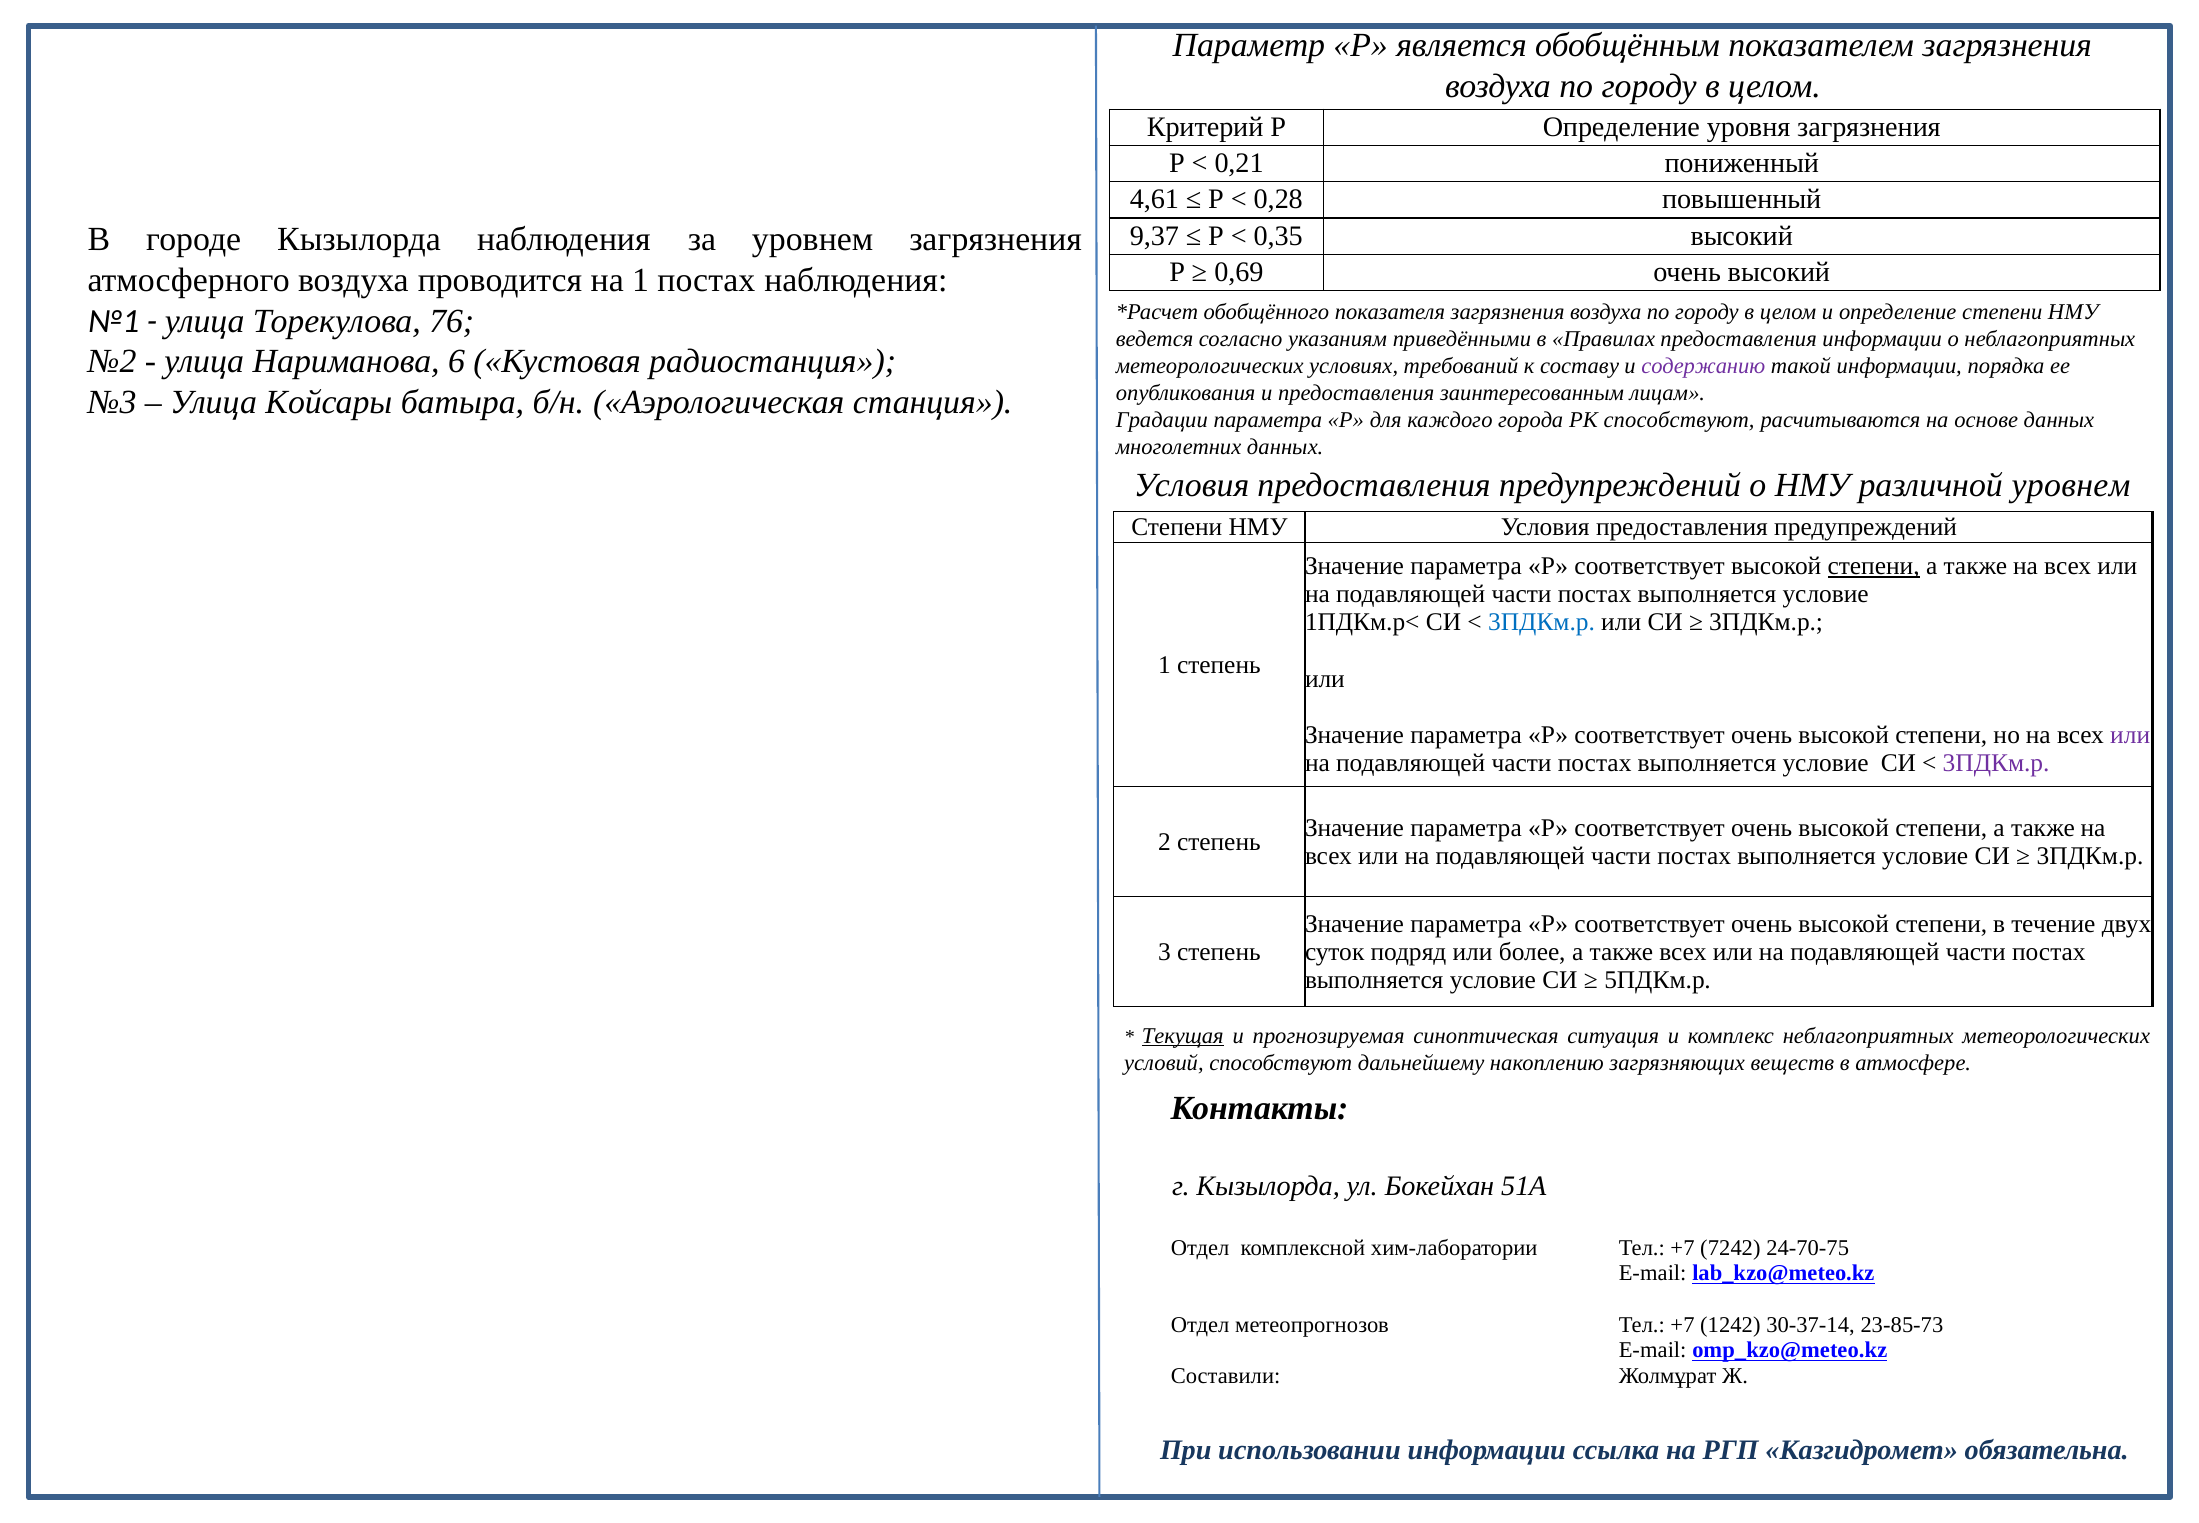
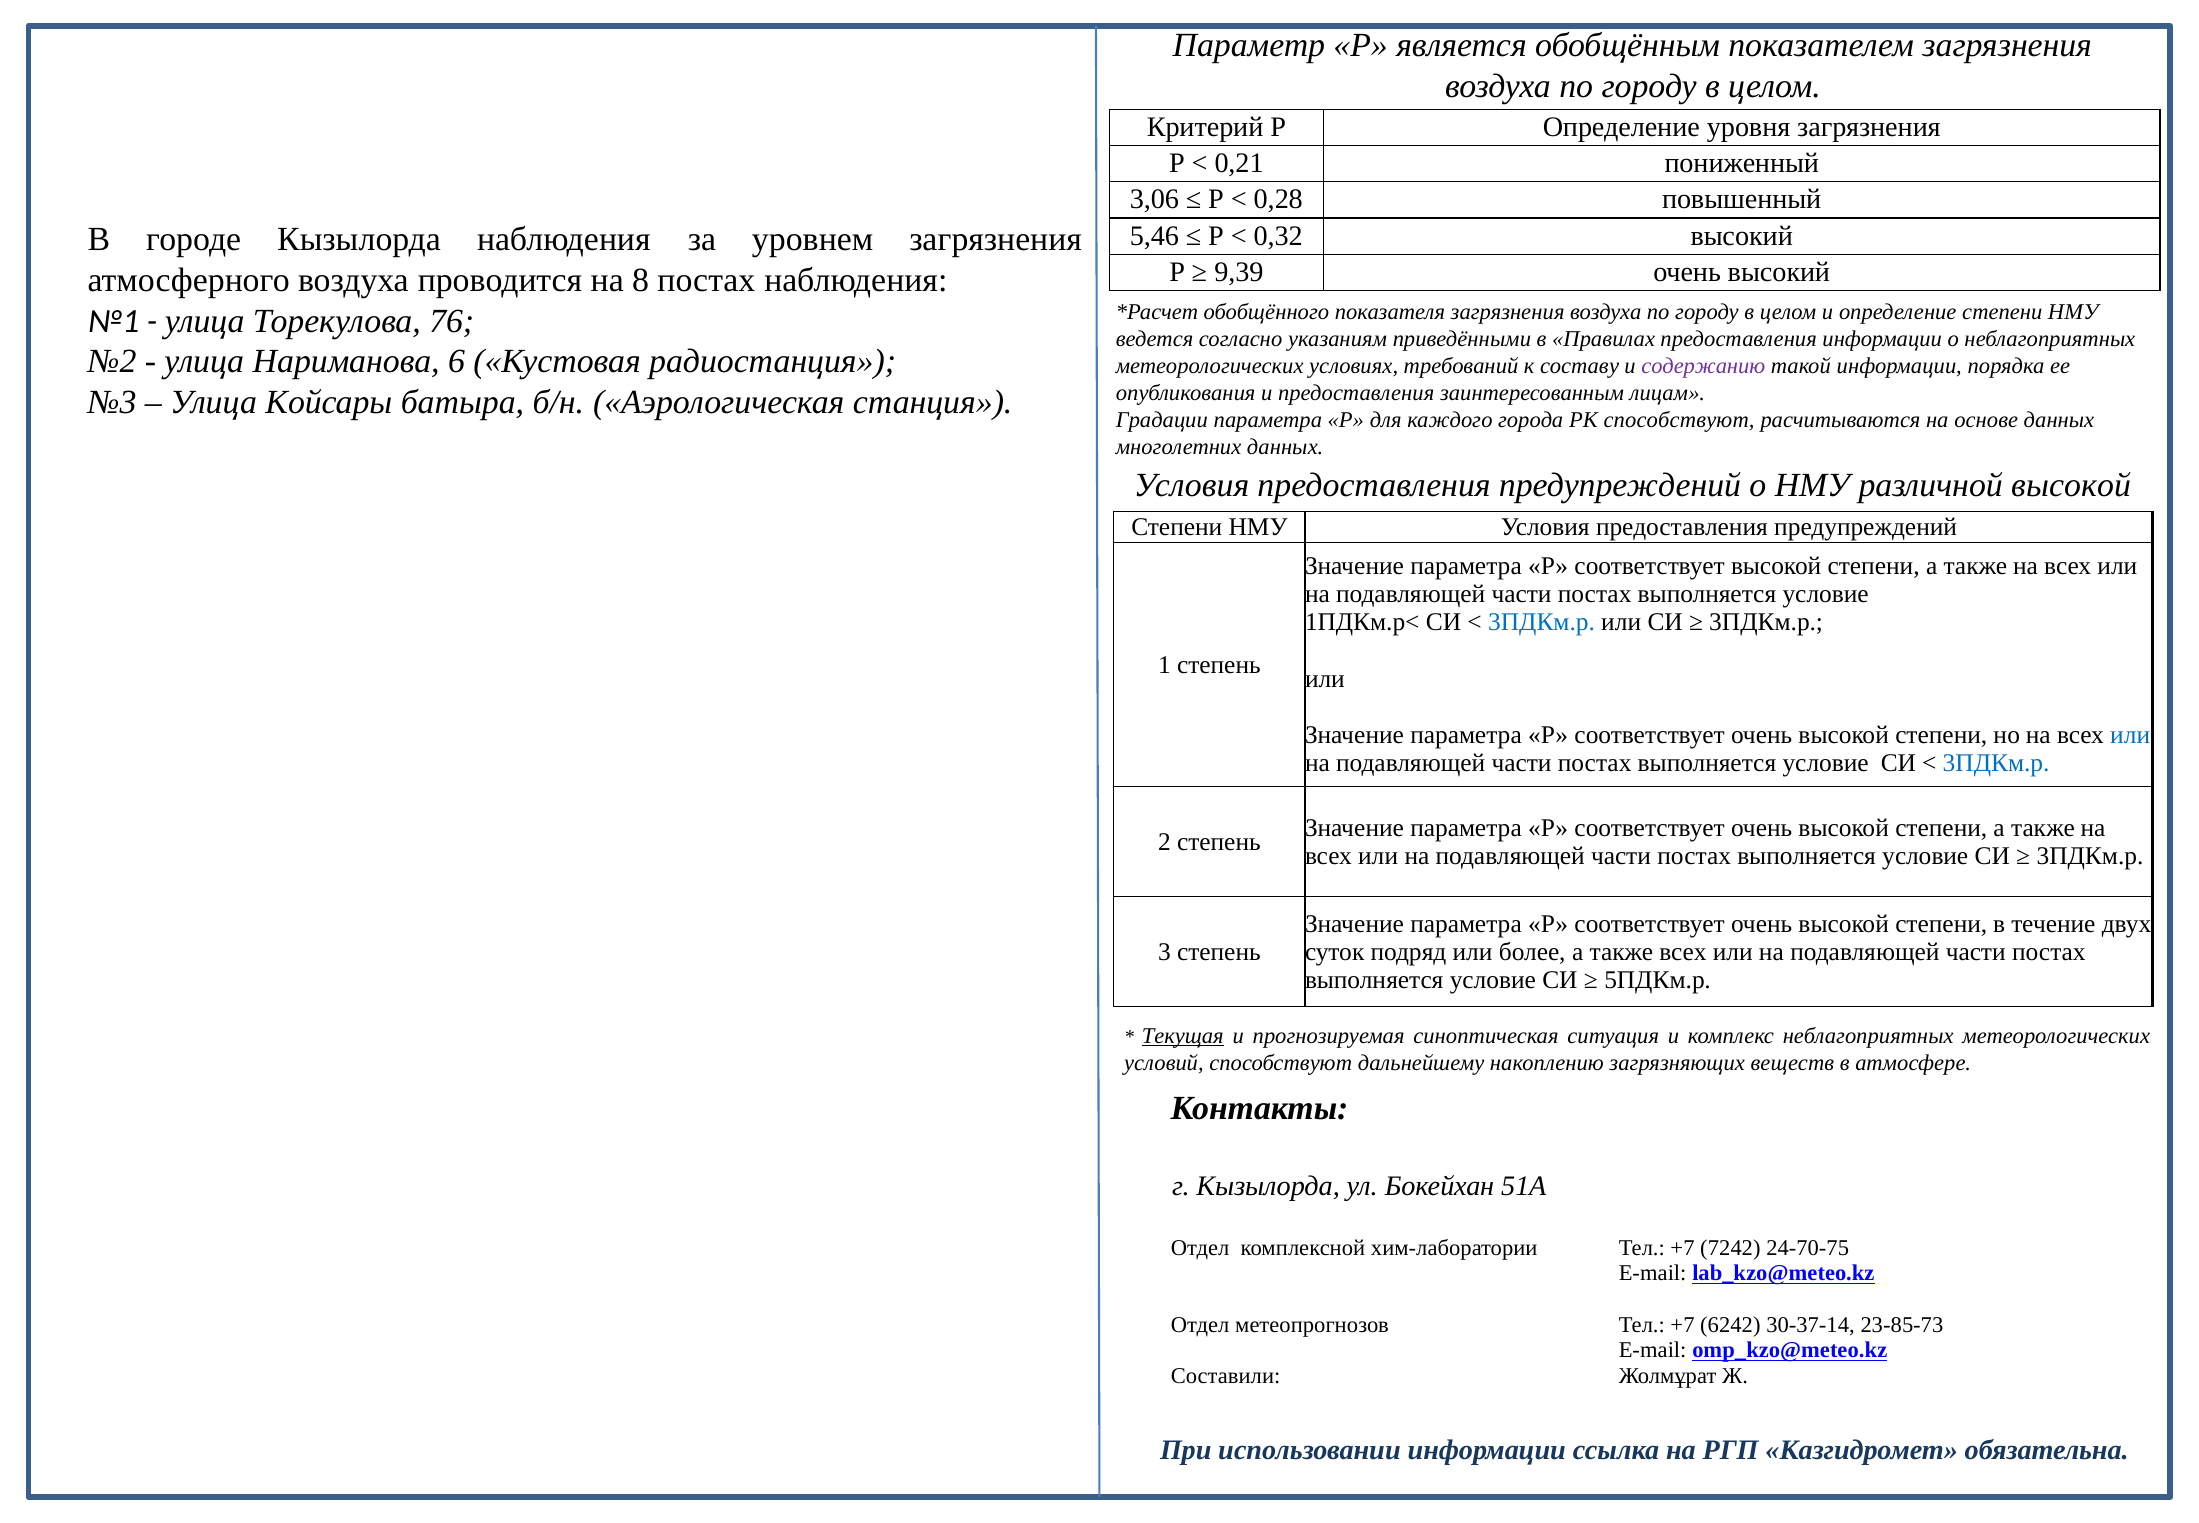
4,61: 4,61 -> 3,06 (1154, 200)
9,37: 9,37 -> 5,46 (1154, 236)
0,35: 0,35 -> 0,32 (1278, 236)
0,69: 0,69 -> 9,39 (1239, 272)
на 1: 1 -> 8 (641, 280)
различной уровнем: уровнем -> высокой (2071, 486)
степени underline: present -> none (1874, 566)
или colour: purple -> blue (2130, 735)
3ПДКм.р colour: purple -> blue (1996, 763)
1242: 1242 -> 6242 (1730, 1325)
